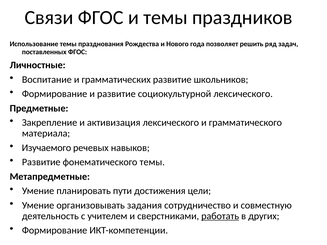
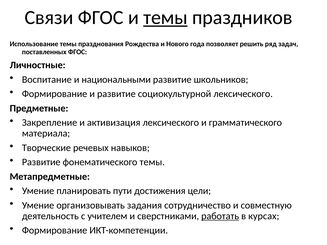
темы underline: none -> present (166, 18)
грамматических: грамматических -> национальными (116, 80)
Изучаемого: Изучаемого -> Творческие (46, 148)
других: других -> курсах (264, 216)
